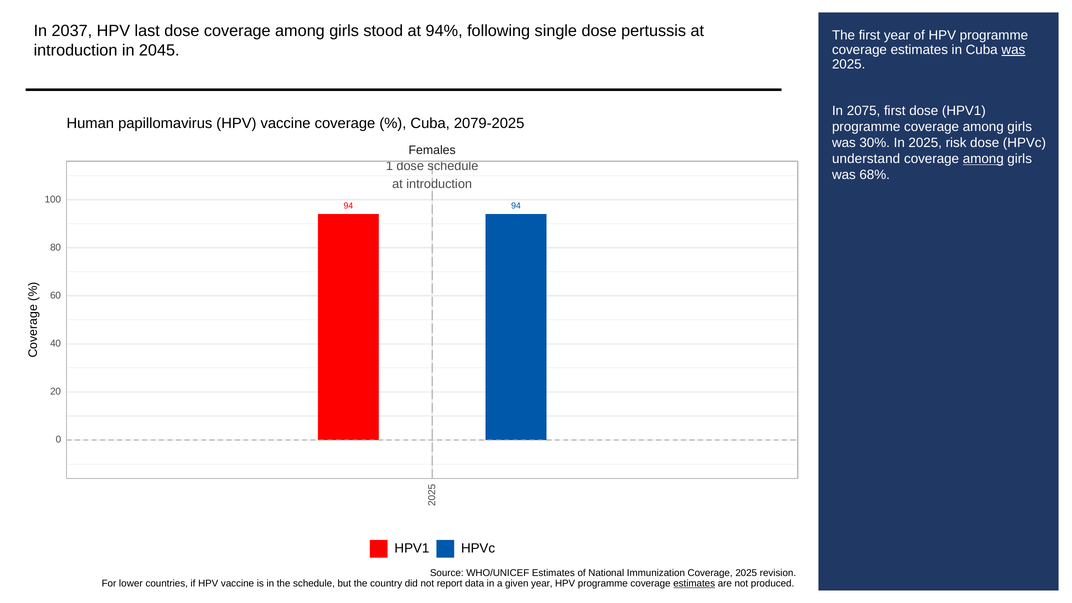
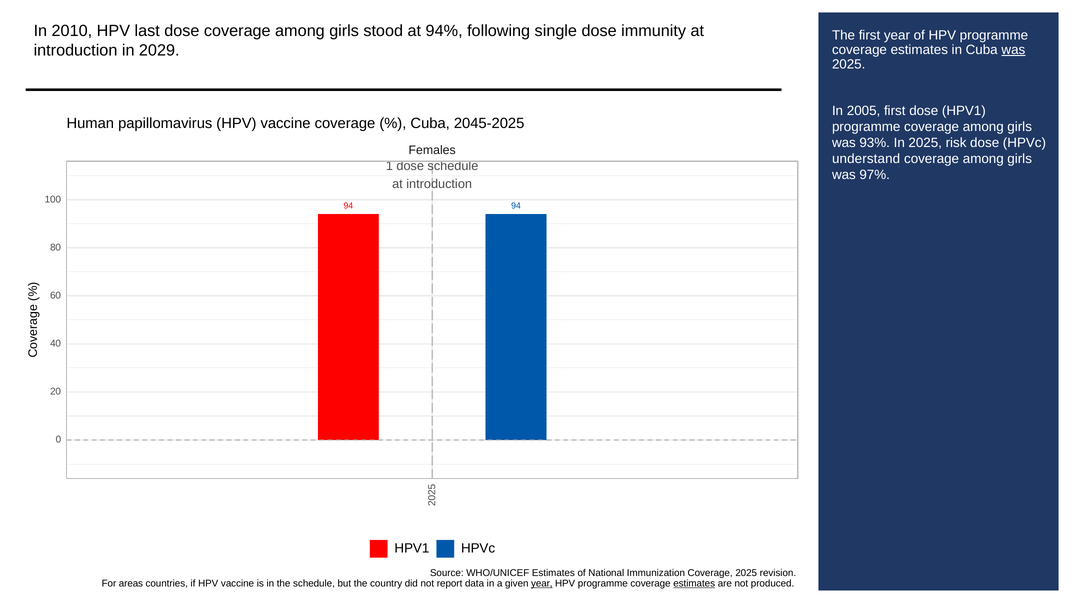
2037: 2037 -> 2010 (72, 31)
pertussis: pertussis -> immunity (654, 31)
2045: 2045 -> 2029 (159, 50)
2075: 2075 -> 2005 (864, 111)
2079-2025: 2079-2025 -> 2045-2025 (489, 123)
30%: 30% -> 93% (875, 143)
among underline: present -> none (983, 159)
68%: 68% -> 97% (875, 175)
lower: lower -> areas (131, 583)
year underline: none -> present (542, 583)
